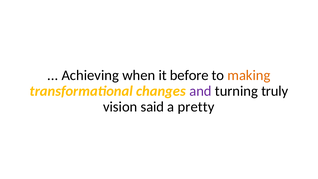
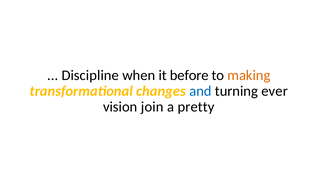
Achieving: Achieving -> Discipline (90, 75)
and colour: purple -> blue (200, 91)
truly: truly -> ever (275, 91)
said: said -> join (152, 107)
